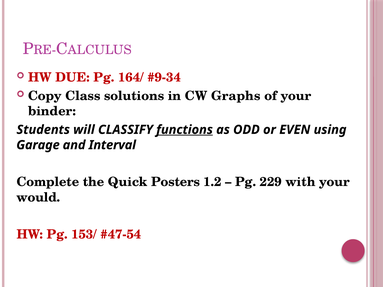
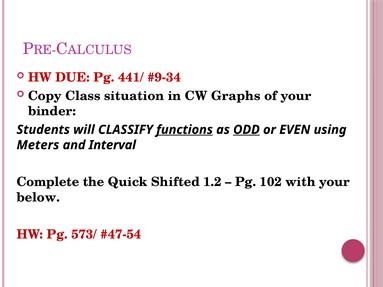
164/: 164/ -> 441/ (131, 77)
solutions: solutions -> situation (134, 96)
ODD underline: none -> present (246, 130)
Garage: Garage -> Meters (38, 145)
Posters: Posters -> Shifted (175, 182)
229: 229 -> 102 (271, 182)
would: would -> below (38, 197)
153/: 153/ -> 573/ (84, 235)
